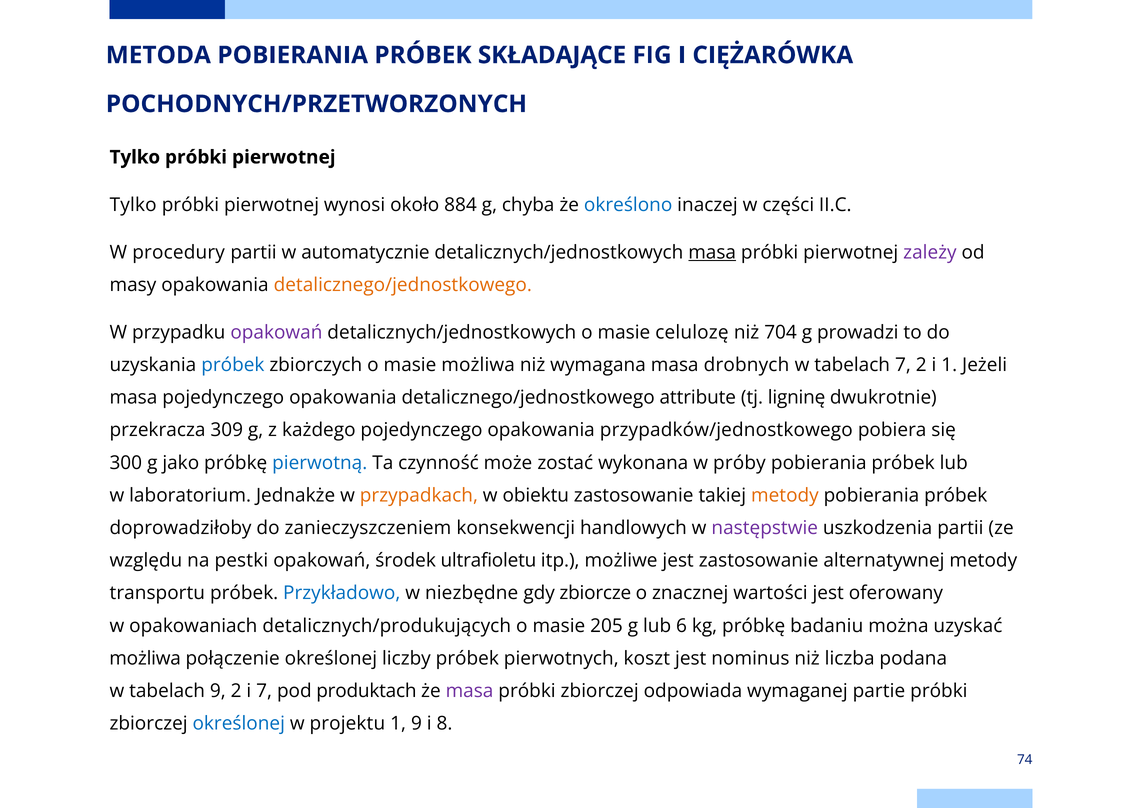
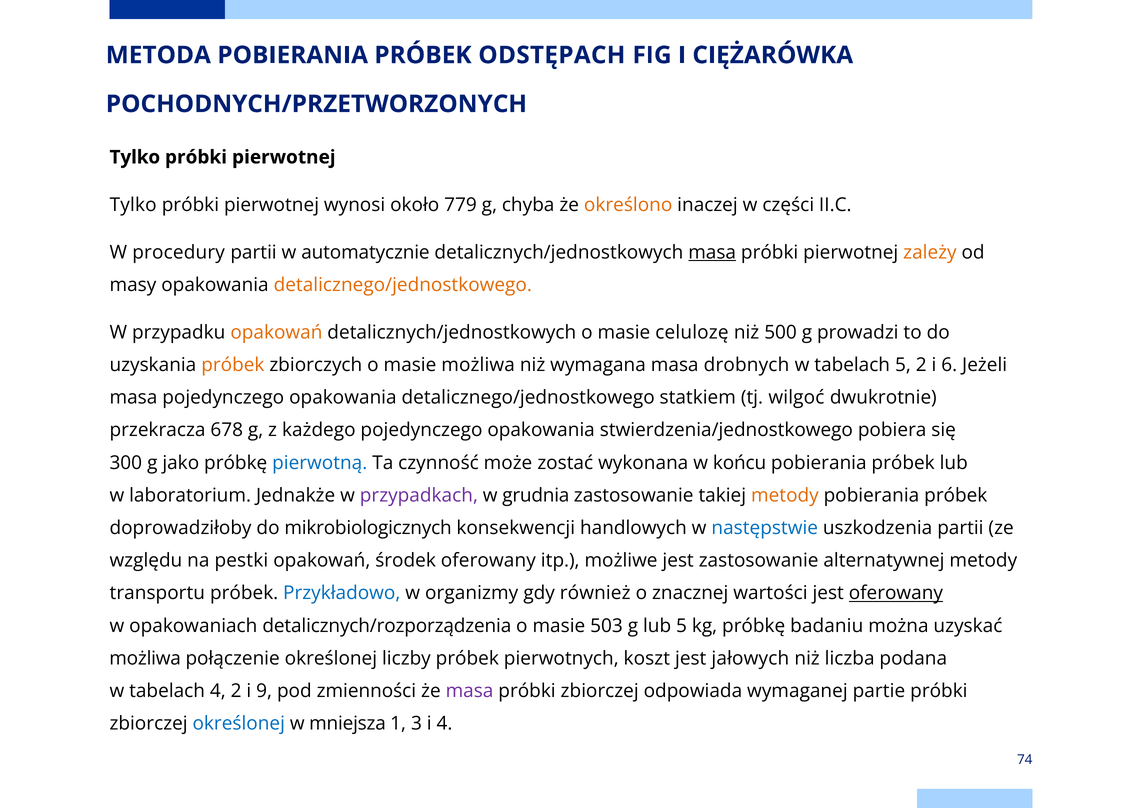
SKŁADAJĄCE: SKŁADAJĄCE -> ODSTĘPACH (552, 55)
884: 884 -> 779 (460, 205)
określono colour: blue -> orange (628, 205)
zależy colour: purple -> orange (930, 252)
opakowań colour: purple -> orange (276, 332)
704: 704 -> 500 (781, 332)
próbek colour: blue -> orange (233, 365)
tabelach 7: 7 -> 5 (903, 365)
i 1: 1 -> 6 (949, 365)
attribute: attribute -> statkiem (698, 397)
ligninę: ligninę -> wilgoć (796, 397)
309: 309 -> 678 (227, 430)
przypadków/jednostkowego: przypadków/jednostkowego -> stwierdzenia/jednostkowego (726, 430)
próby: próby -> końcu (740, 463)
przypadkach colour: orange -> purple (419, 495)
obiektu: obiektu -> grudnia (536, 495)
zanieczyszczeniem: zanieczyszczeniem -> mikrobiologicznych (368, 528)
następstwie colour: purple -> blue (765, 528)
środek ultrafioletu: ultrafioletu -> oferowany (488, 560)
niezbędne: niezbędne -> organizmy (472, 593)
zbiorcze: zbiorcze -> również (595, 593)
oferowany underline: none -> present (896, 593)
detalicznych/produkujących: detalicznych/produkujących -> detalicznych/rozporządzenia (387, 625)
205: 205 -> 503 (607, 625)
lub 6: 6 -> 5 (682, 625)
nominus: nominus -> jałowych (750, 658)
tabelach 9: 9 -> 4 (218, 690)
i 7: 7 -> 9 (264, 690)
produktach: produktach -> zmienności (366, 690)
projektu: projektu -> mniejsza (348, 723)
1 9: 9 -> 3 (416, 723)
i 8: 8 -> 4 (444, 723)
